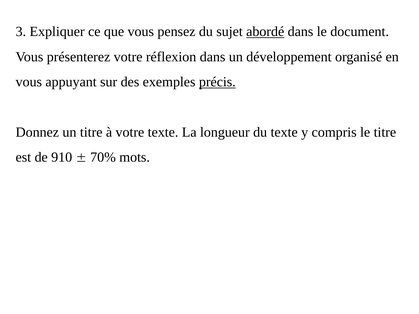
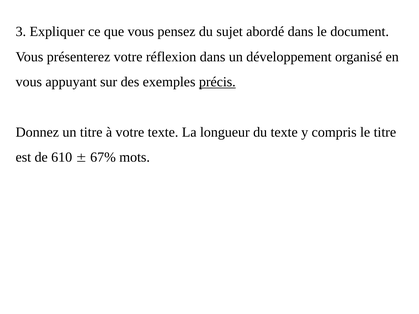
abordé underline: present -> none (265, 32)
910: 910 -> 610 (62, 157)
70%: 70% -> 67% (103, 157)
